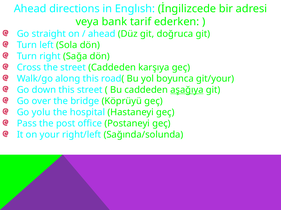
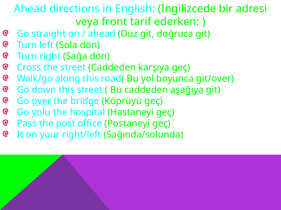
bank: bank -> front (114, 22)
git/your: git/your -> git/over (215, 79)
over underline: none -> present (41, 101)
